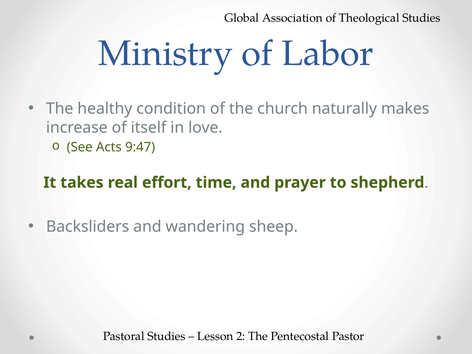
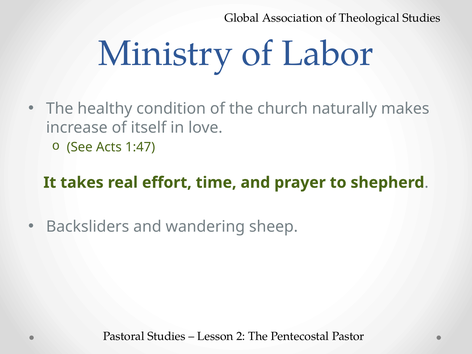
9:47: 9:47 -> 1:47 (140, 147)
